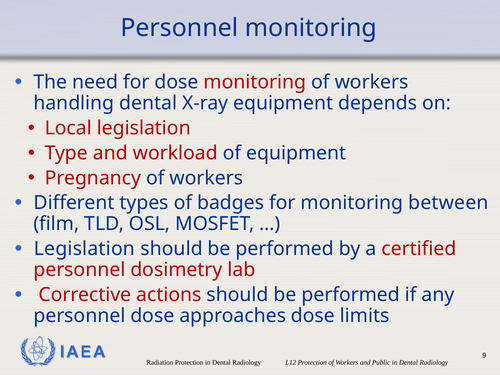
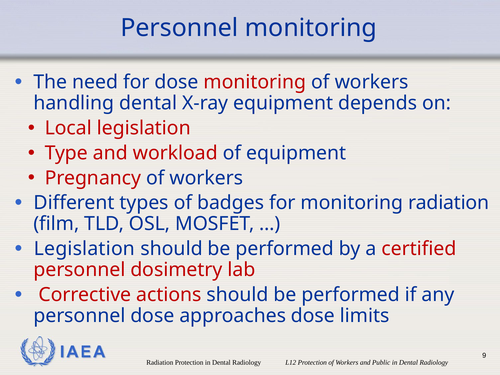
monitoring between: between -> radiation (449, 203)
